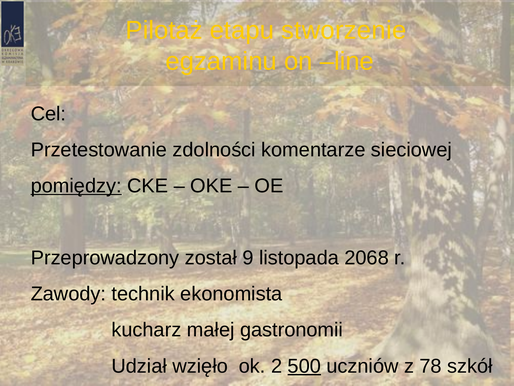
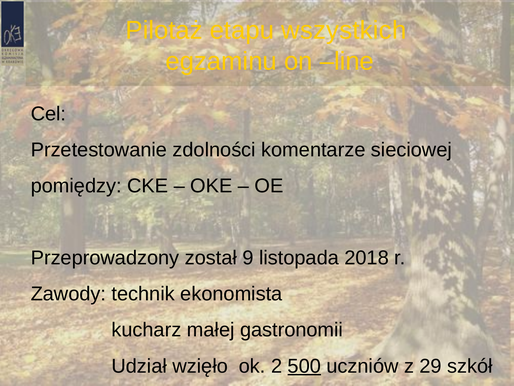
stworzenie: stworzenie -> wszystkich (344, 30)
pomiędzy underline: present -> none (76, 186)
2068: 2068 -> 2018 (367, 258)
78: 78 -> 29 (431, 366)
